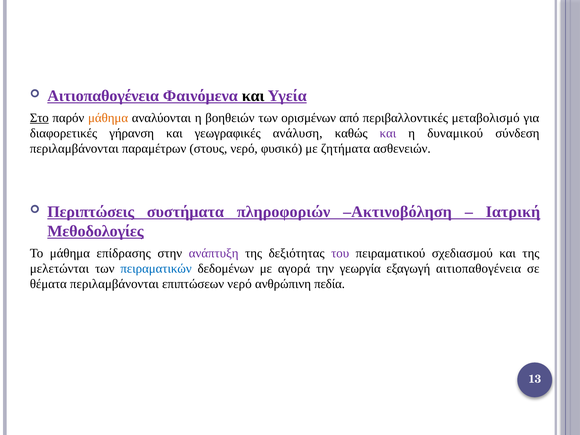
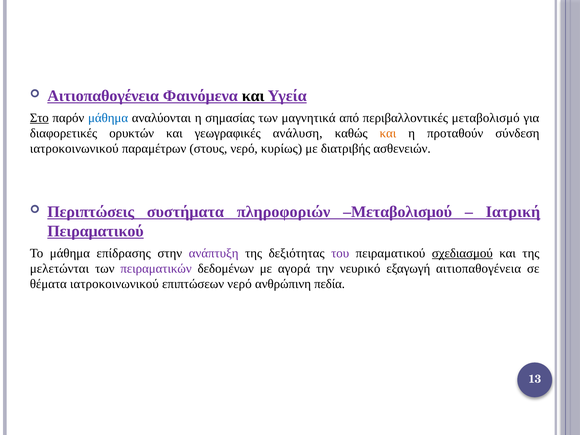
μάθημα colour: orange -> blue (108, 118)
βοηθειών: βοηθειών -> σημασίας (230, 118)
ορισμένων: ορισμένων -> μαγνητικά (309, 118)
γήρανση: γήρανση -> ορυκτών (132, 133)
και colour: purple -> orange (388, 133)
δυναμικού: δυναμικού -> προταθούν (455, 133)
περιλαμβάνονται: περιλαμβάνονται -> ιατροκοινωνικού (74, 149)
φυσικό: φυσικό -> κυρίως (282, 149)
ζητήματα: ζητήματα -> διατριβής (346, 149)
Ακτινοβόληση: Ακτινοβόληση -> Μεταβολισμού (398, 212)
Μεθοδολογίες: Μεθοδολογίες -> Πειραματικού (95, 231)
σχεδιασμού underline: none -> present (462, 253)
πειραματικών colour: blue -> purple (156, 269)
γεωργία: γεωργία -> νευρικό (360, 269)
θέματα περιλαμβάνονται: περιλαμβάνονται -> ιατροκοινωνικού (114, 284)
